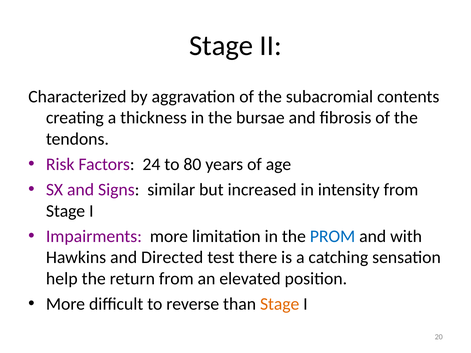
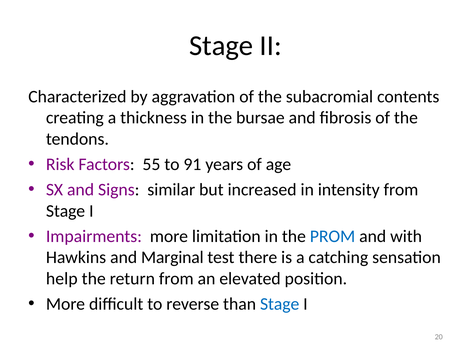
24: 24 -> 55 (151, 164)
80: 80 -> 91 (192, 164)
Directed: Directed -> Marginal (172, 258)
Stage colour: orange -> blue (280, 304)
